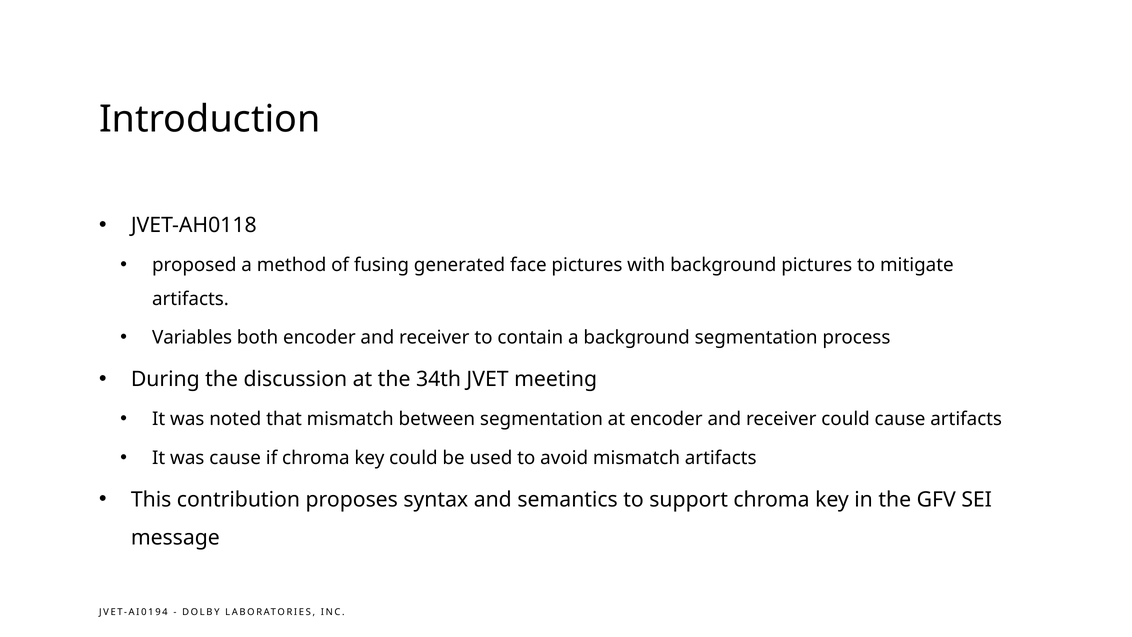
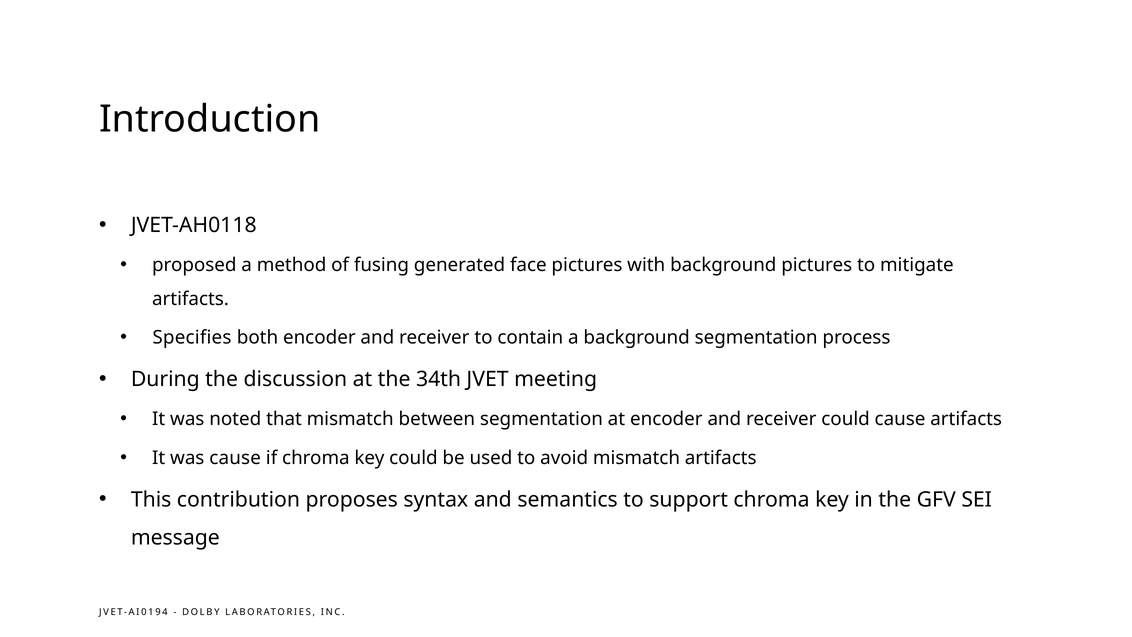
Variables: Variables -> Specifies (192, 338)
